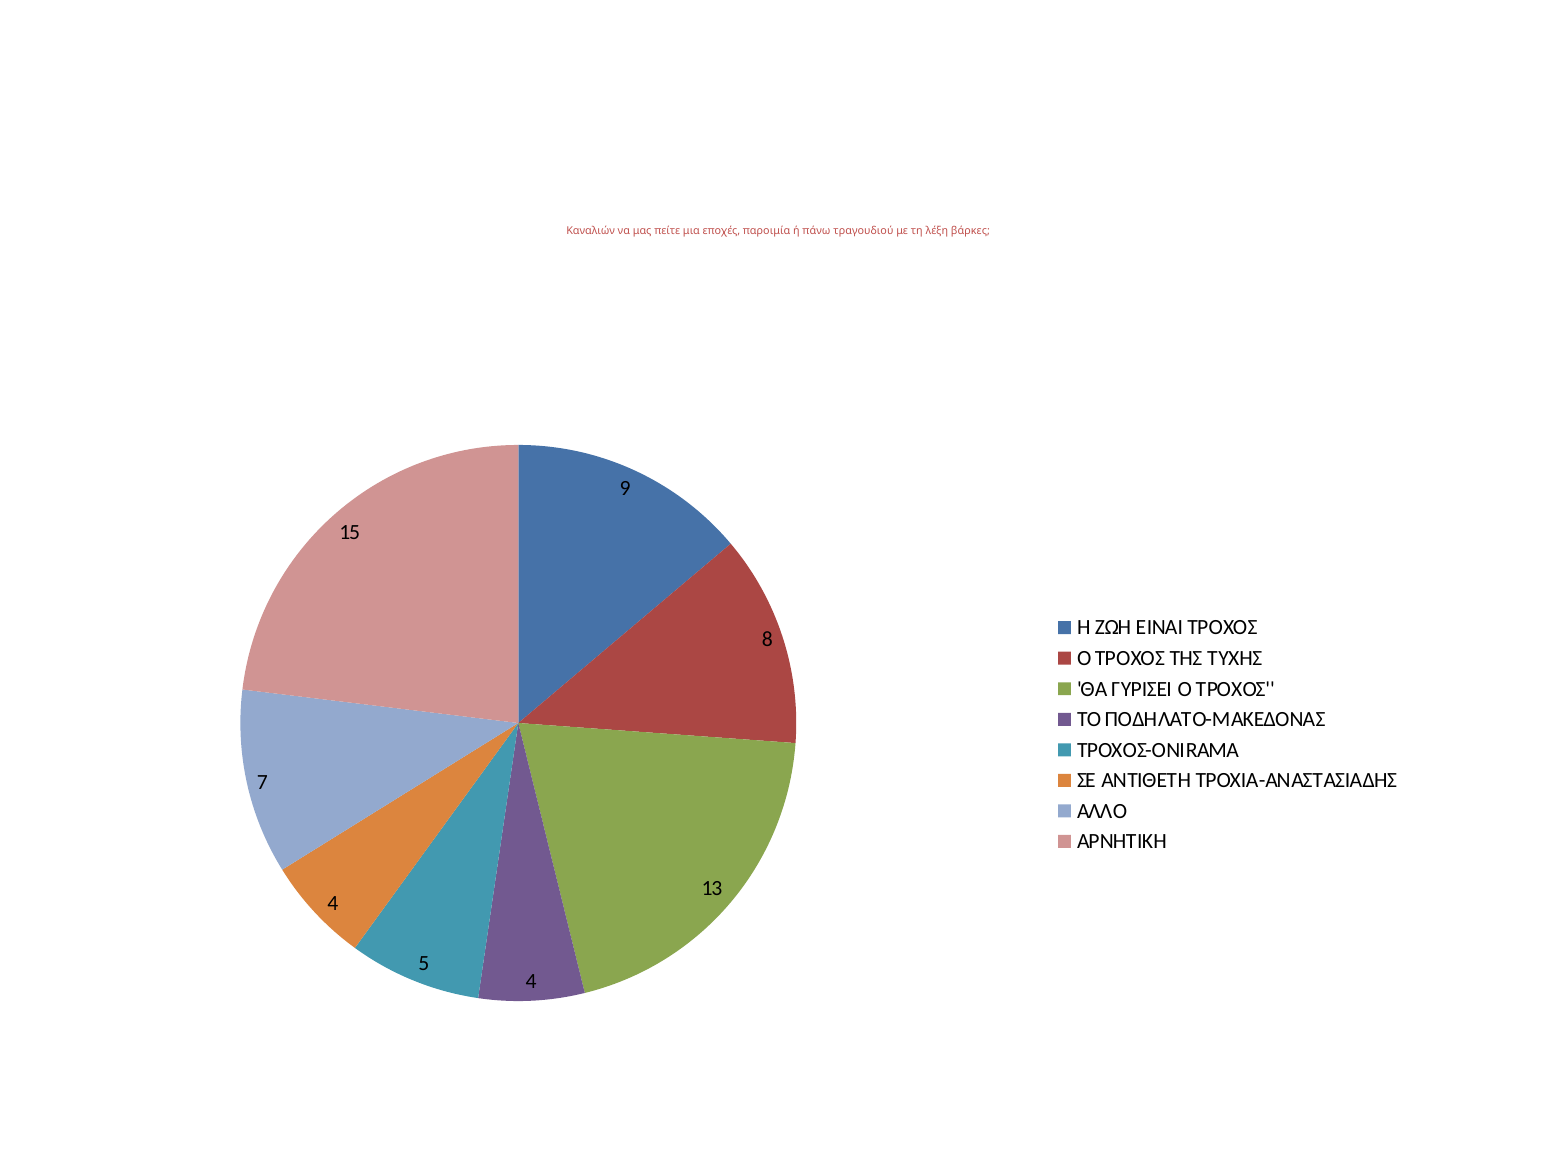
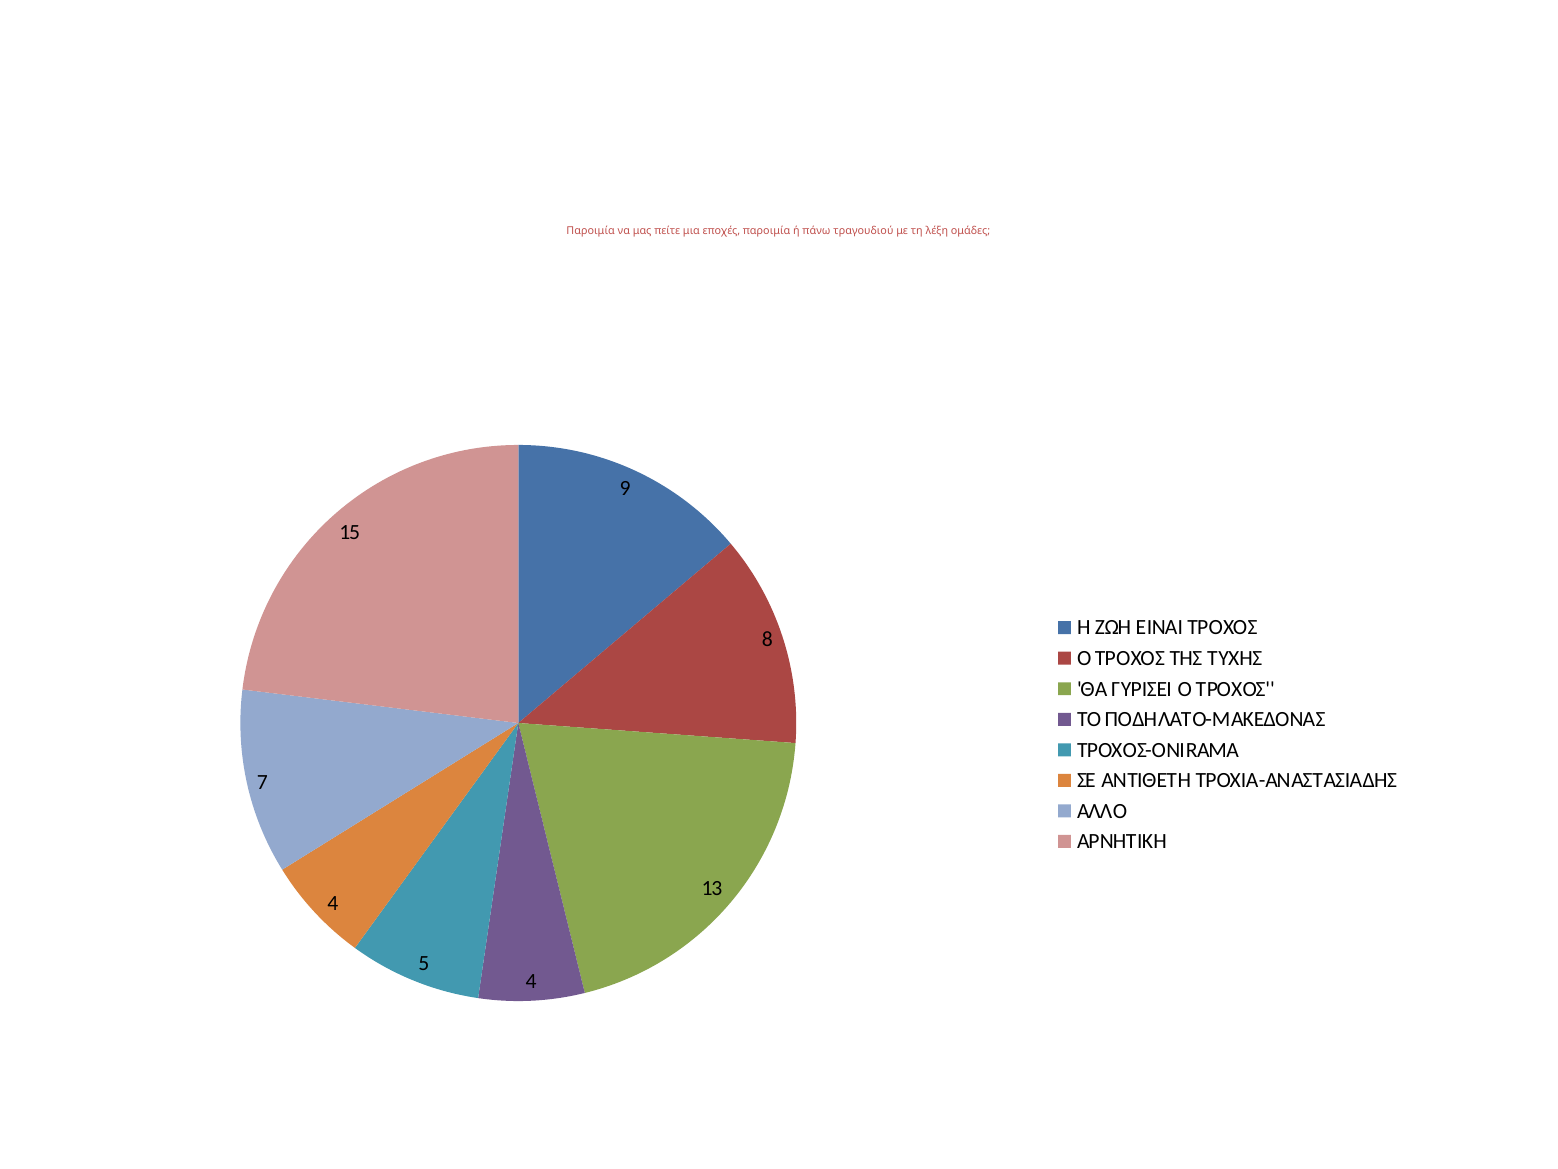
Καναλιών: Καναλιών -> Παροιμία (591, 231)
βάρκες: βάρκες -> ομάδες (971, 231)
